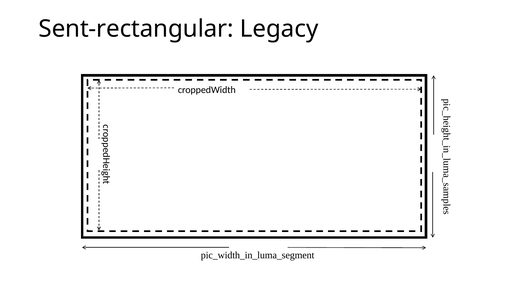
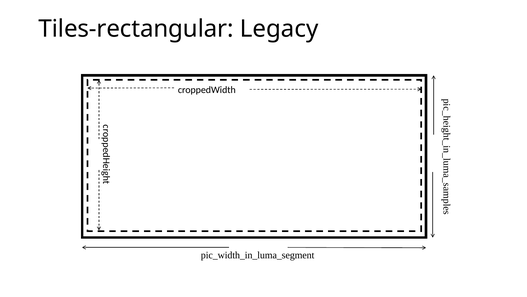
Sent-rectangular: Sent-rectangular -> Tiles-rectangular (136, 29)
